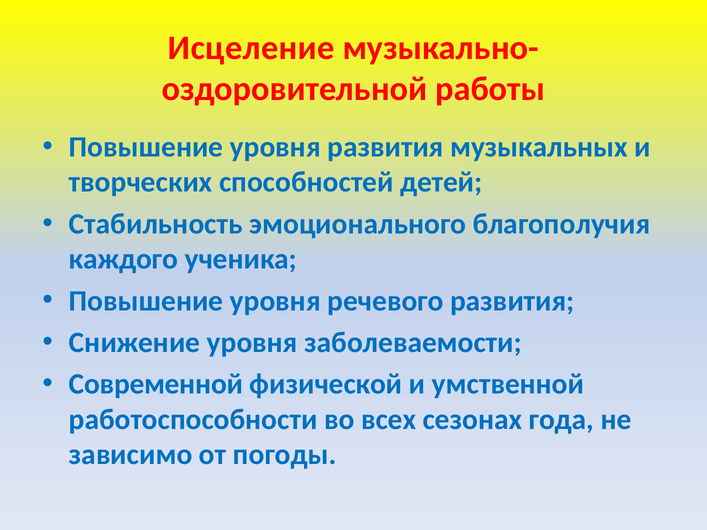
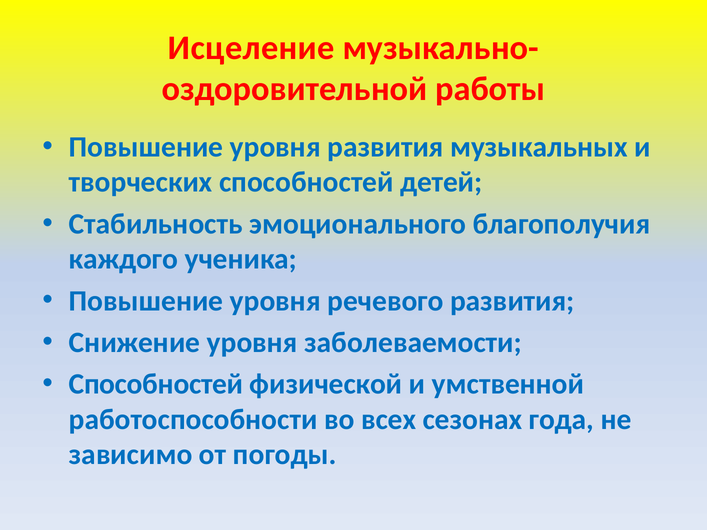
Современной: Современной -> Способностей (156, 384)
